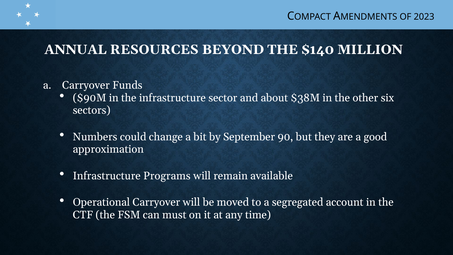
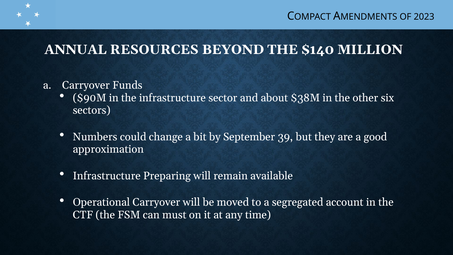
90: 90 -> 39 (285, 137)
Programs: Programs -> Preparing (167, 176)
